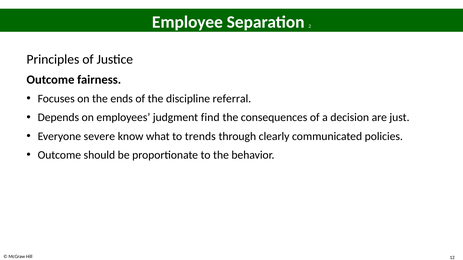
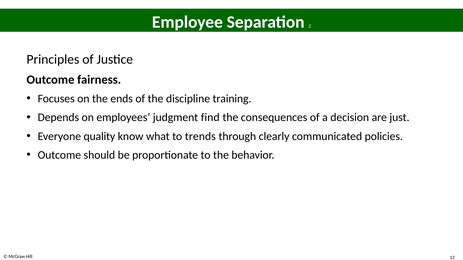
referral: referral -> training (232, 99)
severe: severe -> quality (99, 136)
